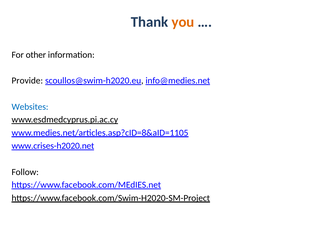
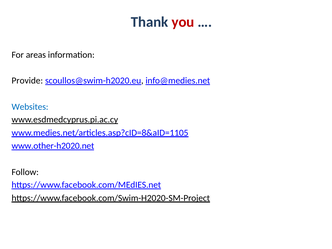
you colour: orange -> red (183, 22)
other: other -> areas (36, 55)
www.crises-h2020.net: www.crises-h2020.net -> www.other-h2020.net (53, 146)
